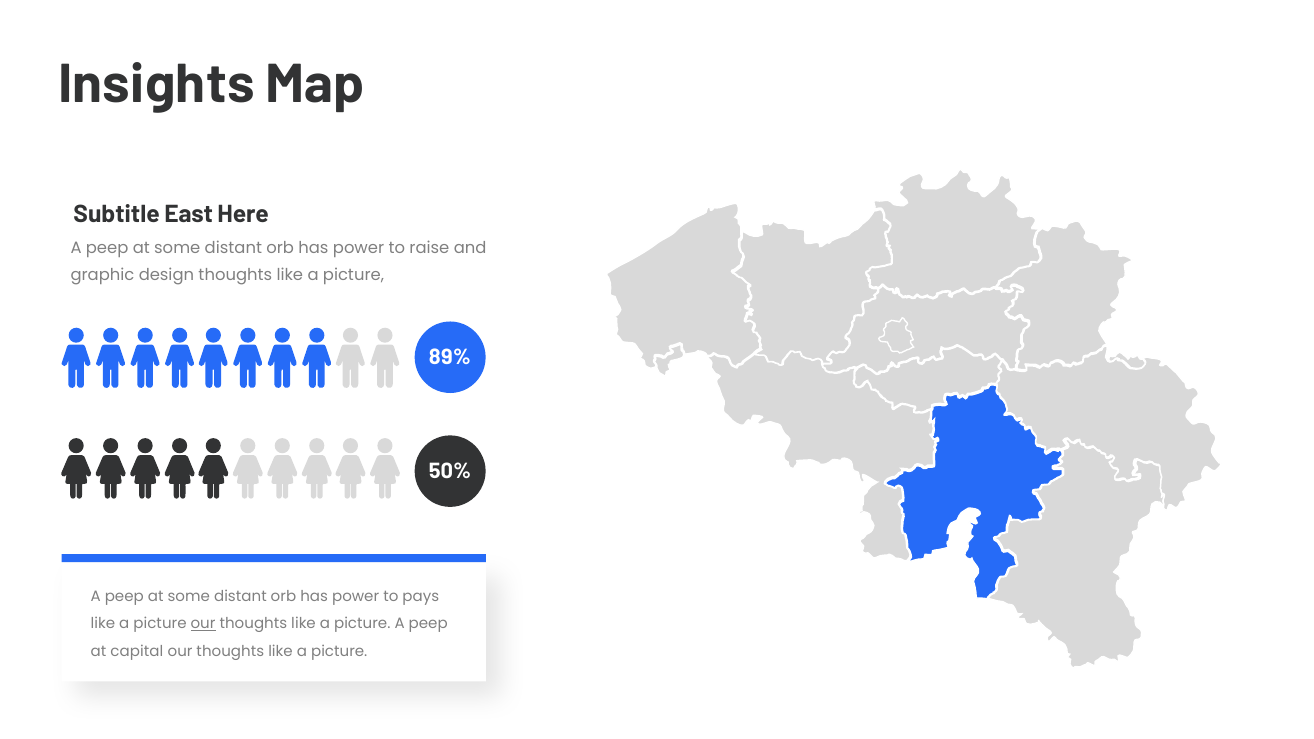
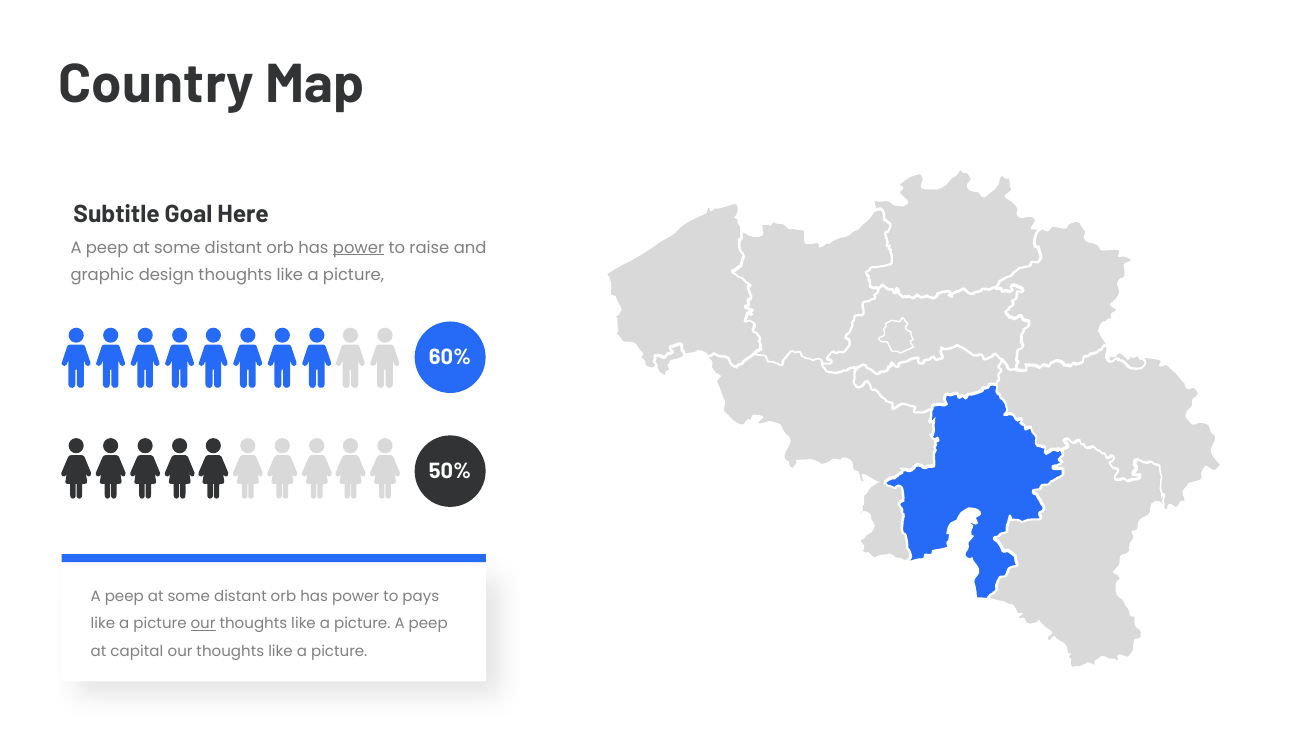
Insights: Insights -> Country (156, 84)
East: East -> Goal (189, 214)
power underline: none -> present (359, 248)
89%: 89% -> 60% (450, 358)
